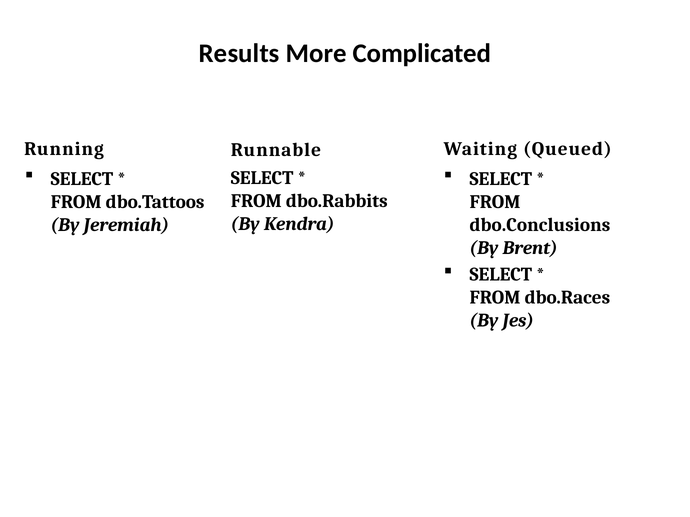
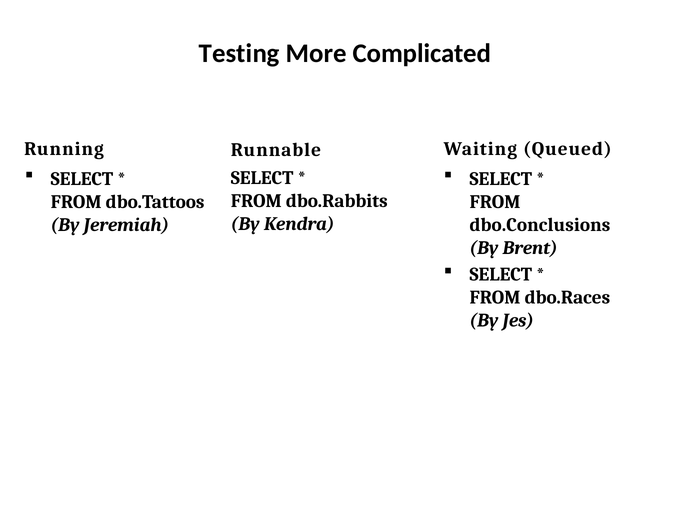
Results: Results -> Testing (239, 54)
